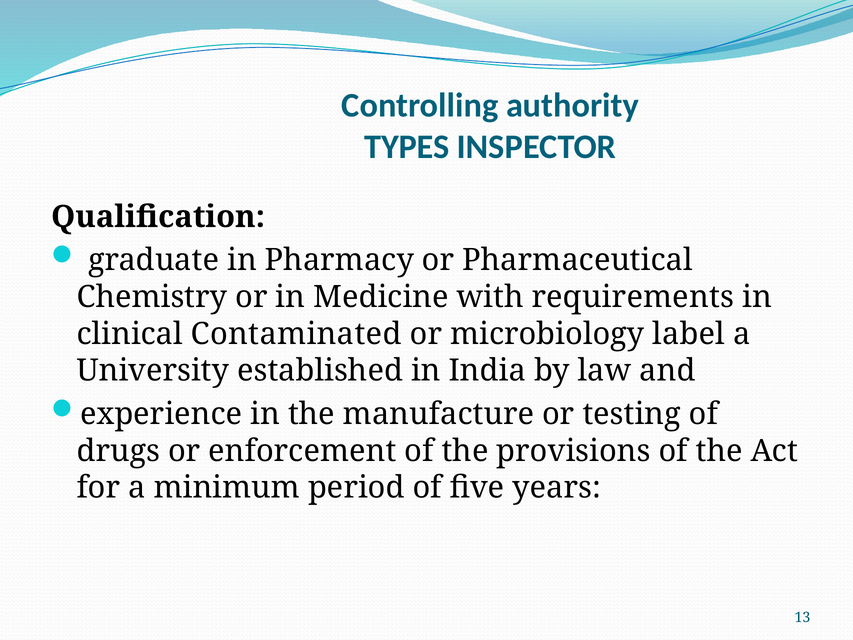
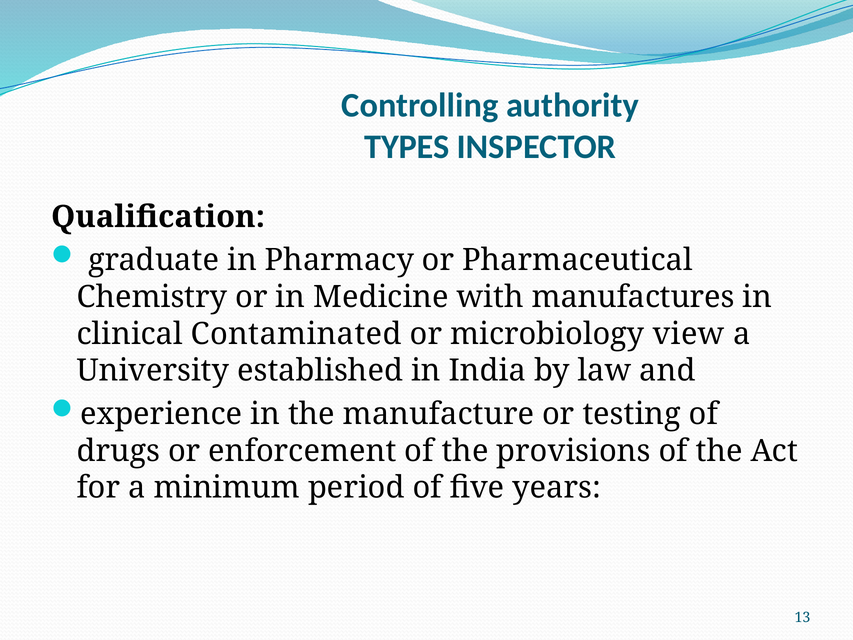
requirements: requirements -> manufactures (633, 297)
label: label -> view (689, 334)
